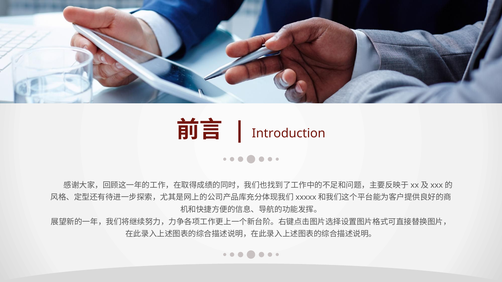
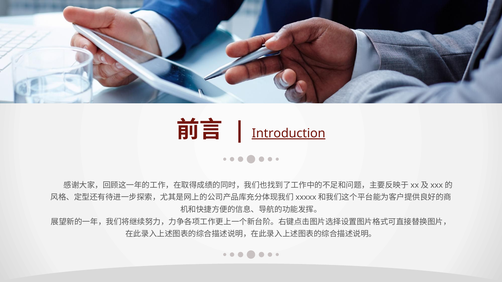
Introduction underline: none -> present (289, 134)
